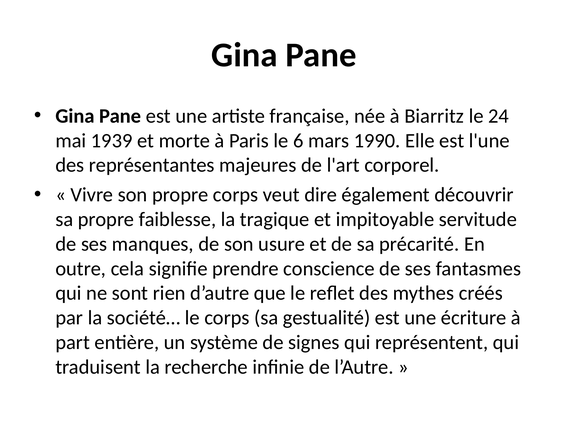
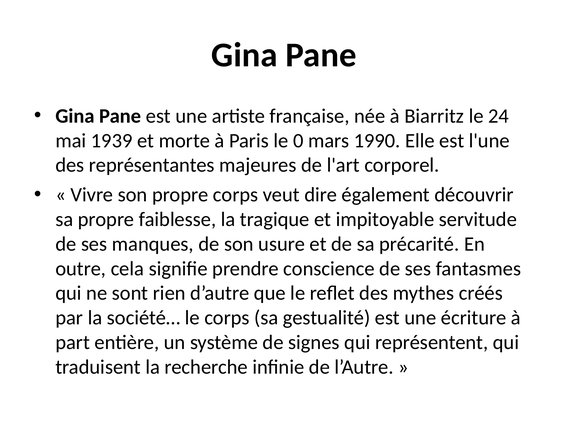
6: 6 -> 0 (298, 141)
